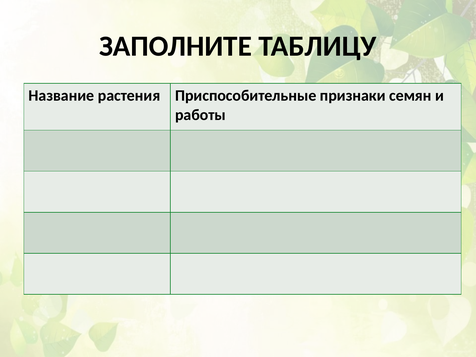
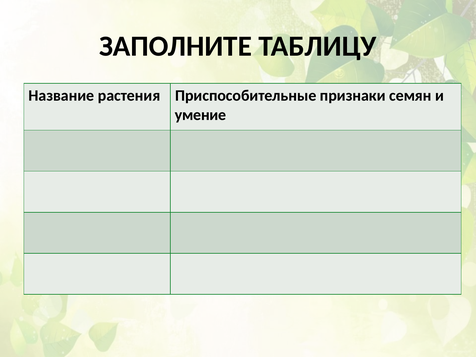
работы: работы -> умение (201, 115)
